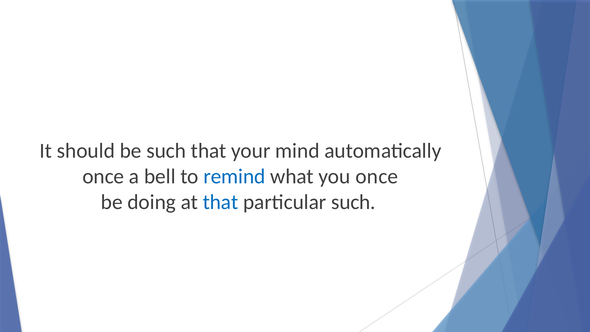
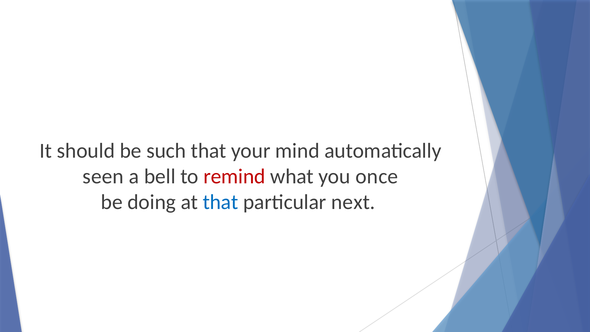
once: once -> seen (103, 176)
remind colour: blue -> red (234, 176)
particular such: such -> next (353, 202)
